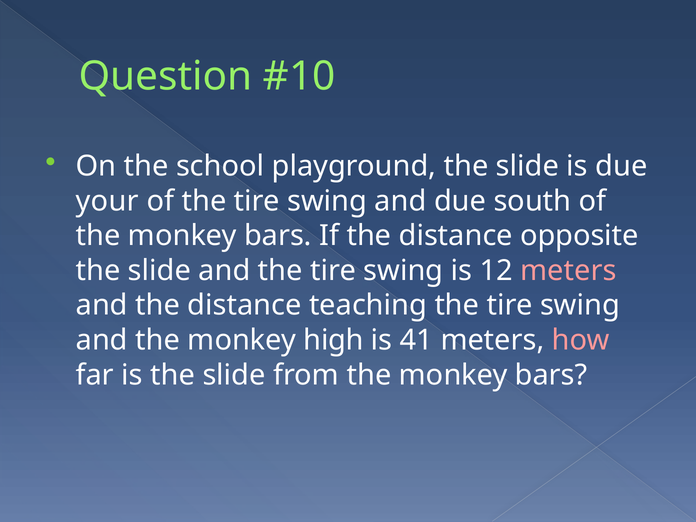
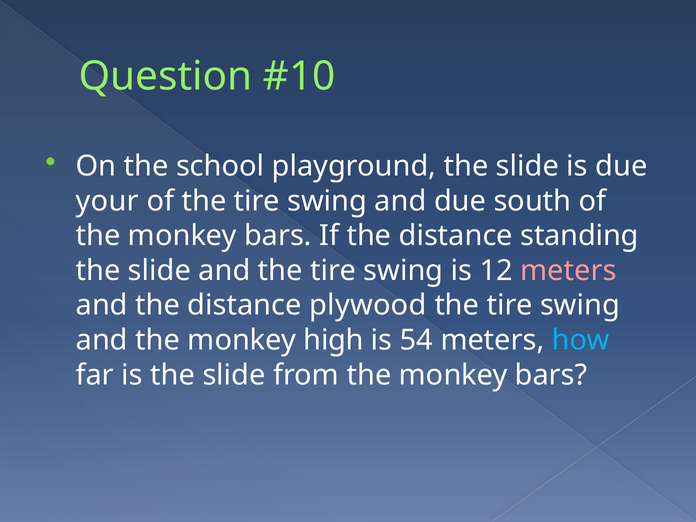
opposite: opposite -> standing (579, 236)
teaching: teaching -> plywood (368, 305)
41: 41 -> 54 (416, 340)
how colour: pink -> light blue (581, 340)
